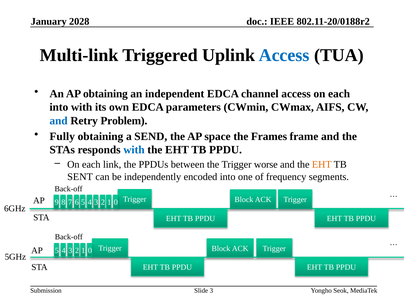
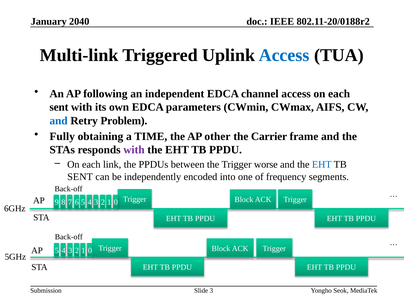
2028: 2028 -> 2040 (79, 22)
AP obtaining: obtaining -> following (105, 94)
into: into -> sent (59, 107)
SEND: SEND -> TIME (151, 136)
space: space -> other (217, 136)
Frames: Frames -> Carrier (269, 136)
with colour: blue -> purple (134, 150)
EHT colour: orange -> blue (322, 165)
